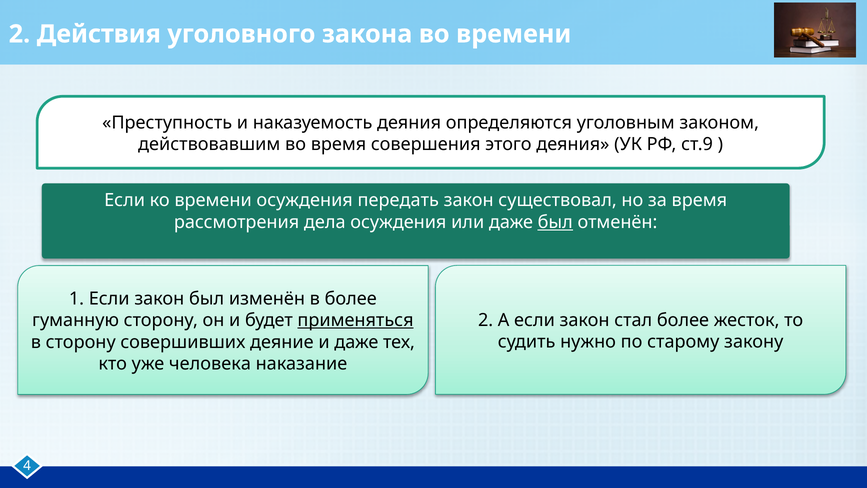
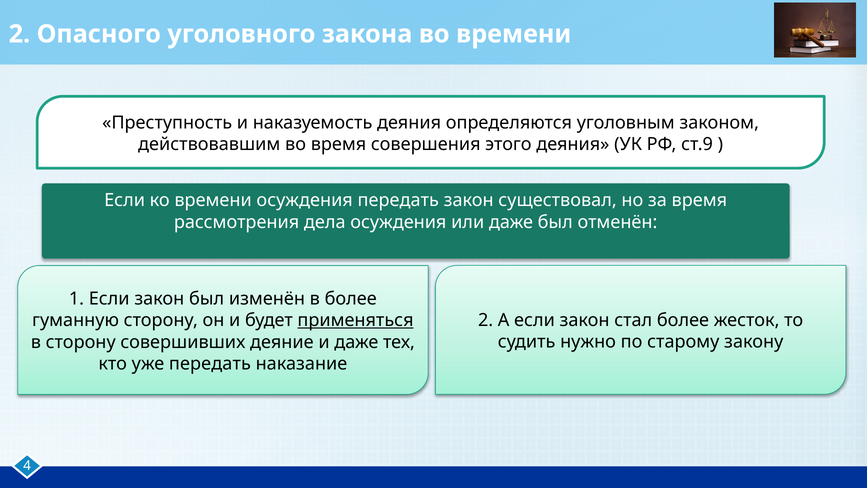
Действия: Действия -> Опасного (99, 34)
был underline: present -> none (555, 222)
уже человека: человека -> передать (210, 364)
